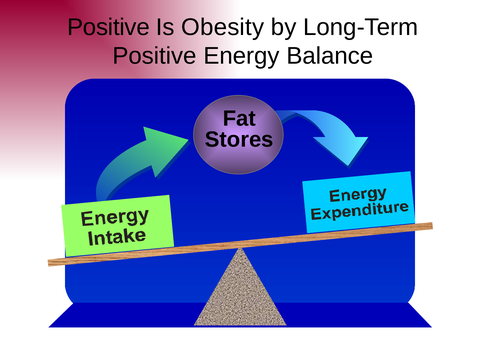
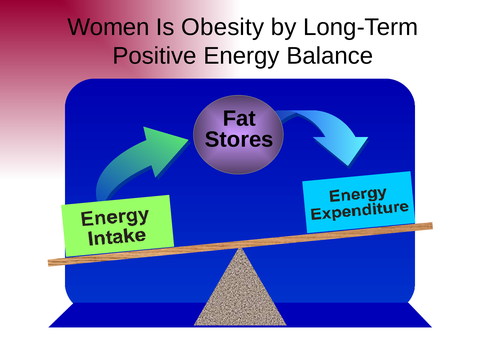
Positive: Positive -> Women (109, 27)
